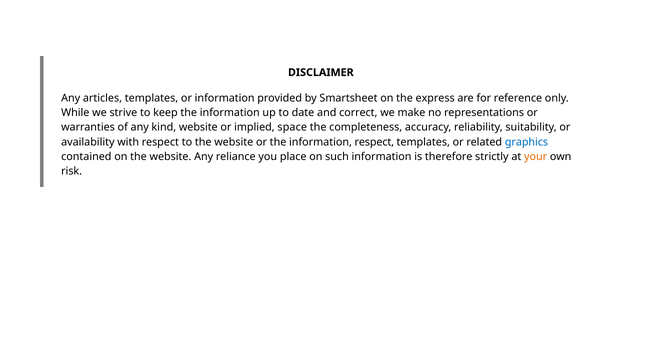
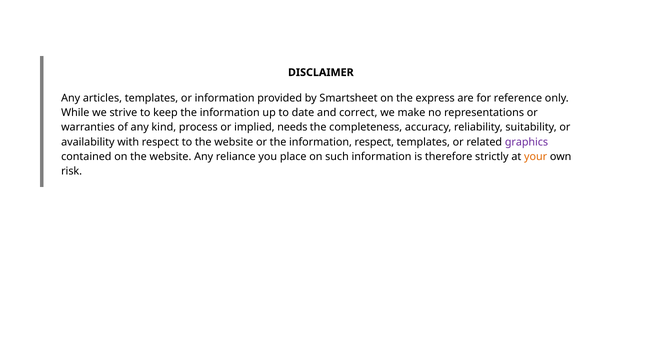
kind website: website -> process (198, 127)
space: space -> needs (292, 127)
graphics colour: blue -> purple (526, 142)
